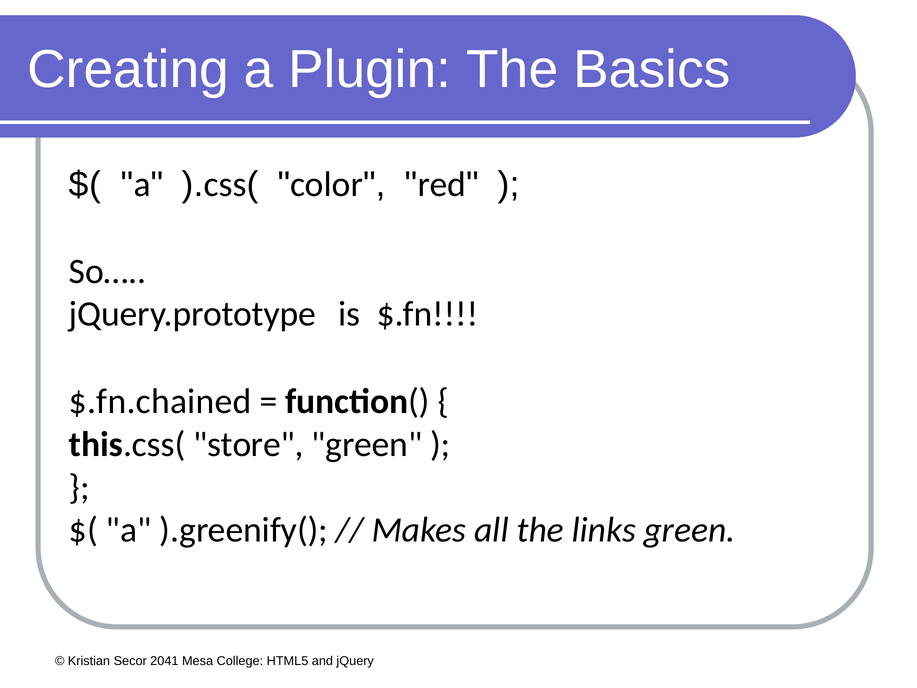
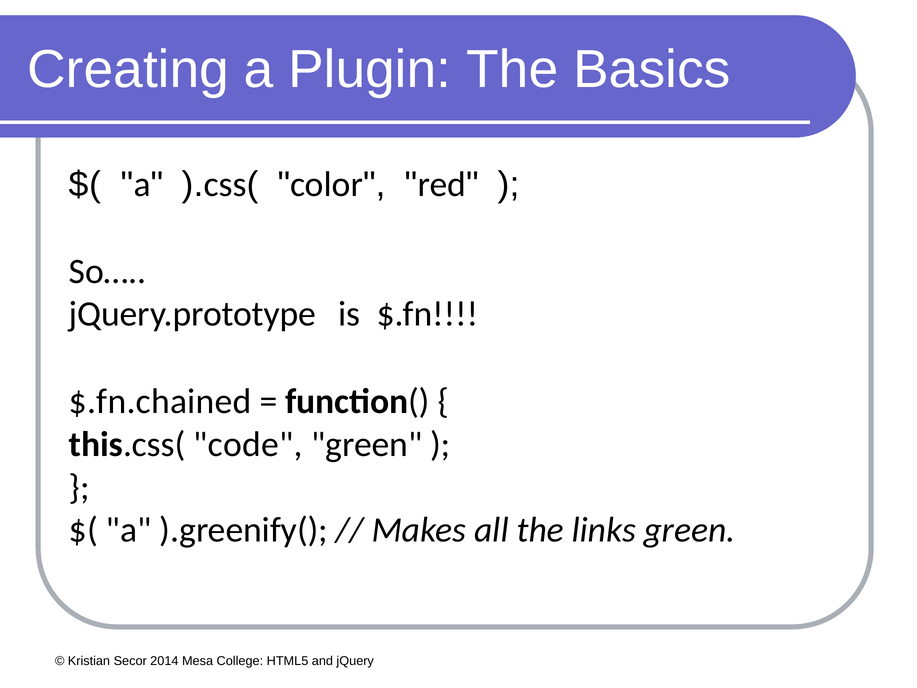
store: store -> code (248, 444)
2041: 2041 -> 2014 (164, 661)
